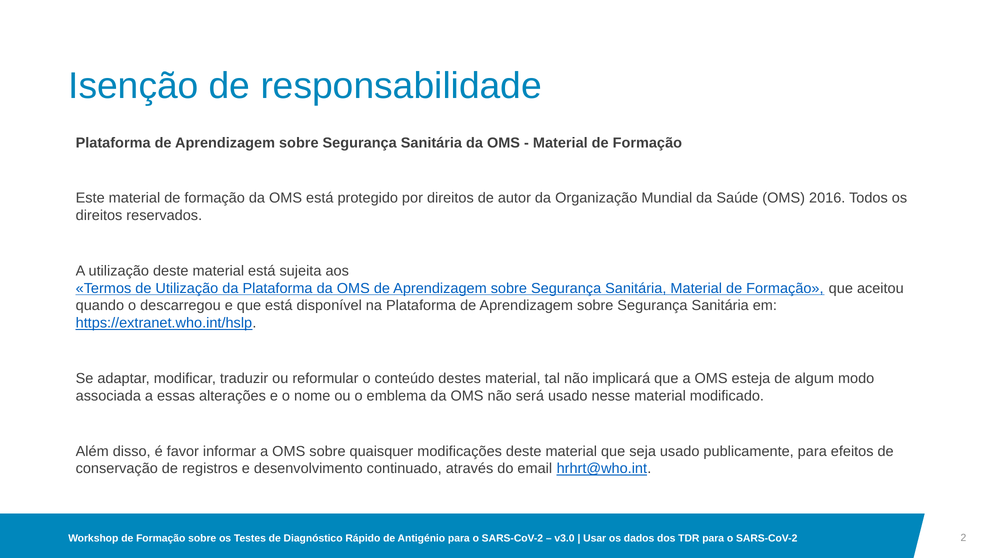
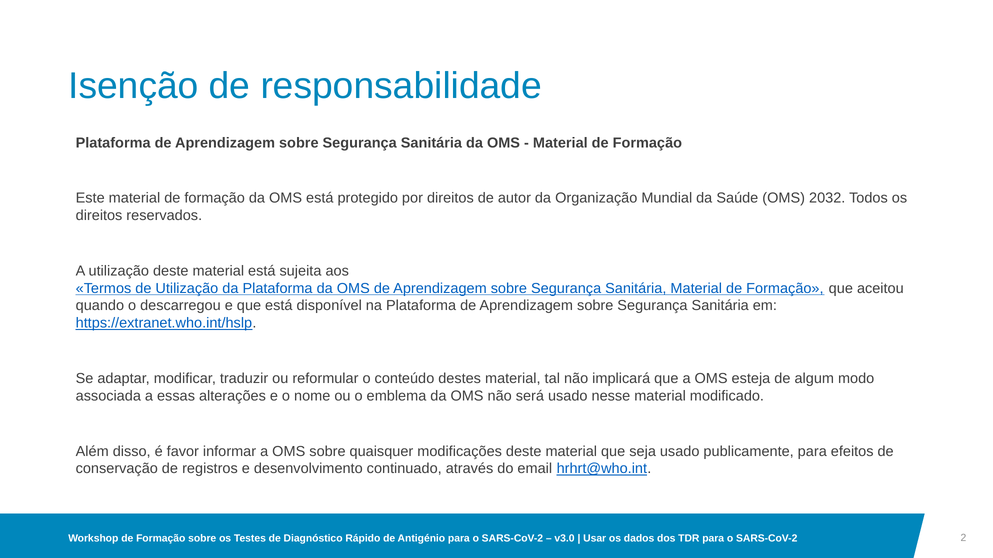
2016: 2016 -> 2032 (827, 198)
